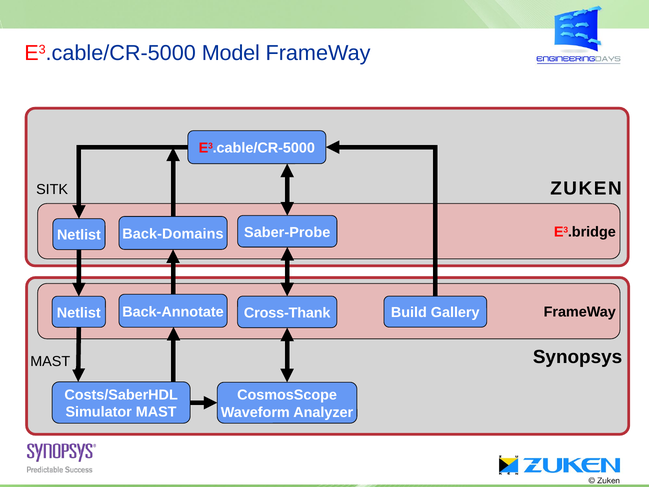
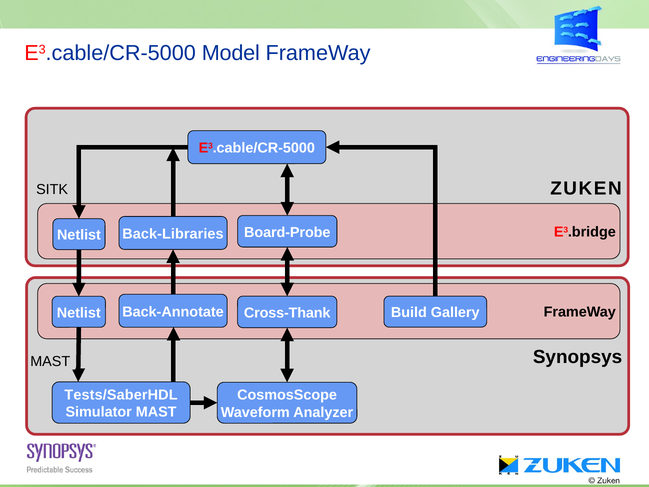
Saber-Probe: Saber-Probe -> Board-Probe (287, 232)
Back-Domains: Back-Domains -> Back-Libraries (173, 234)
Costs/SaberHDL: Costs/SaberHDL -> Tests/SaberHDL (121, 395)
